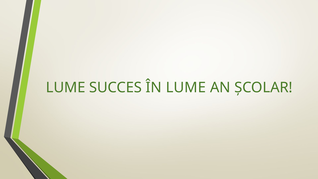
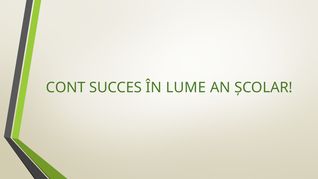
LUME: LUME -> CONT (66, 87)
